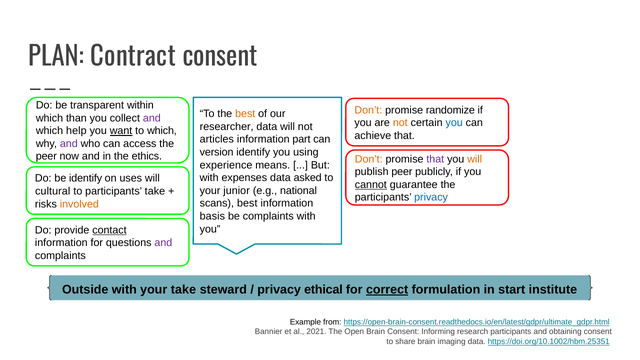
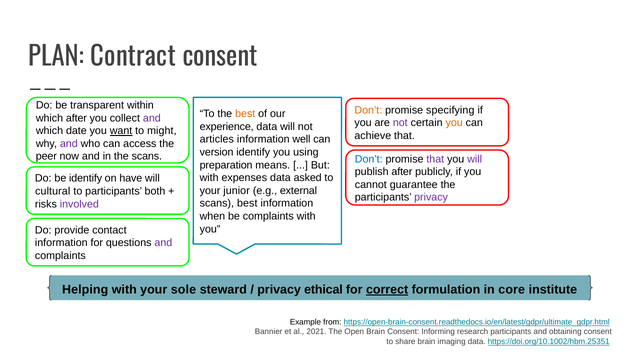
randomize: randomize -> specifying (450, 110)
which than: than -> after (76, 118)
not colour: orange -> purple (400, 123)
you colour: blue -> orange (454, 123)
researcher: researcher -> experience (227, 127)
help: help -> date (76, 131)
to which: which -> might (162, 131)
part: part -> well (301, 139)
the ethics: ethics -> scans (147, 156)
Don’t colour: orange -> blue (369, 159)
will colour: orange -> purple (475, 159)
experience: experience -> preparation (226, 165)
publish peer: peer -> after (402, 172)
uses: uses -> have (131, 178)
cannot underline: present -> none (371, 185)
national: national -> external (298, 191)
participants take: take -> both (155, 191)
privacy colour: blue -> purple (431, 197)
involved colour: orange -> purple (79, 204)
basis: basis -> when (212, 216)
contact underline: present -> none (109, 230)
Outside: Outside -> Helping (85, 290)
your take: take -> sole (183, 290)
start: start -> core (512, 290)
